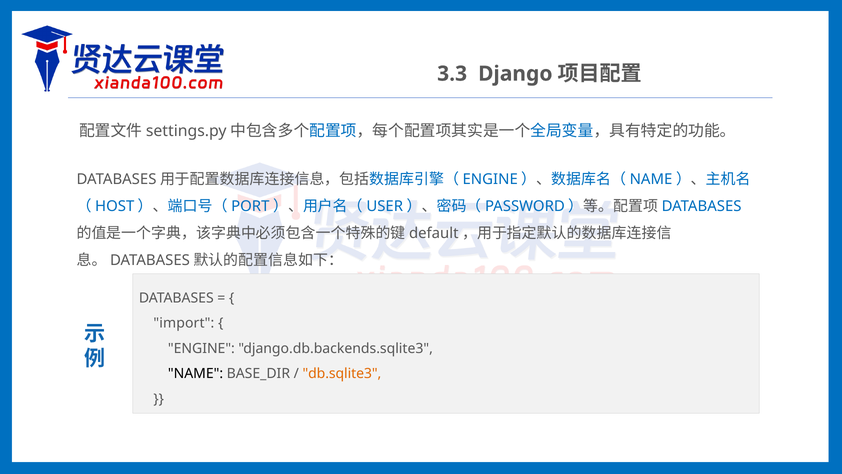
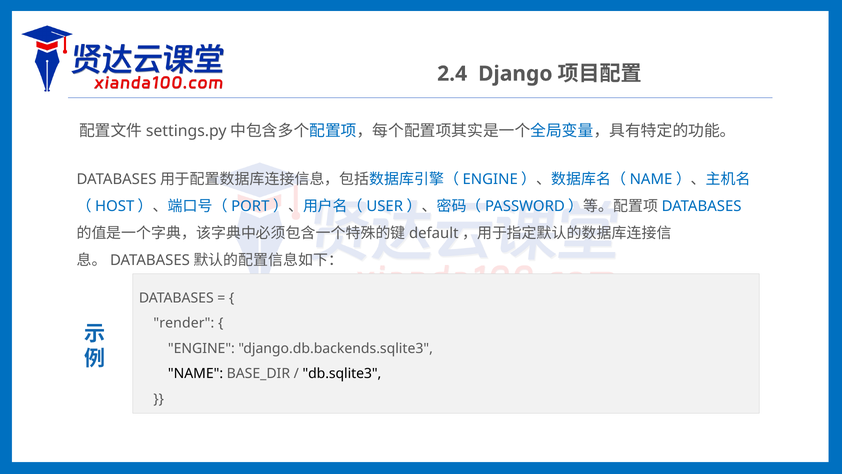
3.3: 3.3 -> 2.4 (452, 74)
import: import -> render (184, 323)
db.sqlite3 colour: orange -> black (342, 374)
